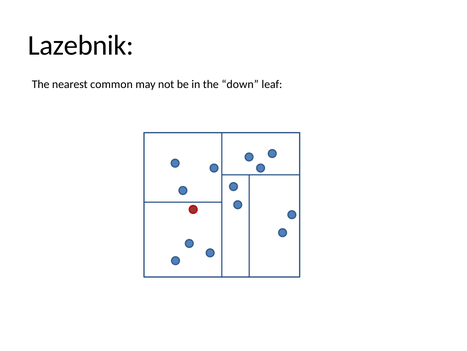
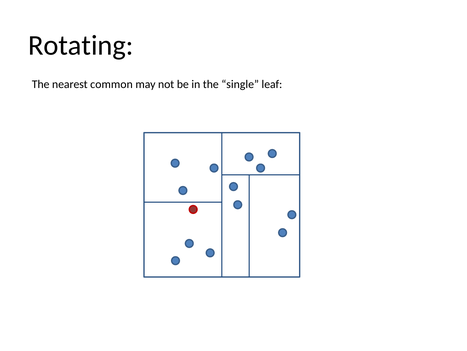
Lazebnik: Lazebnik -> Rotating (81, 45)
down: down -> single (240, 84)
